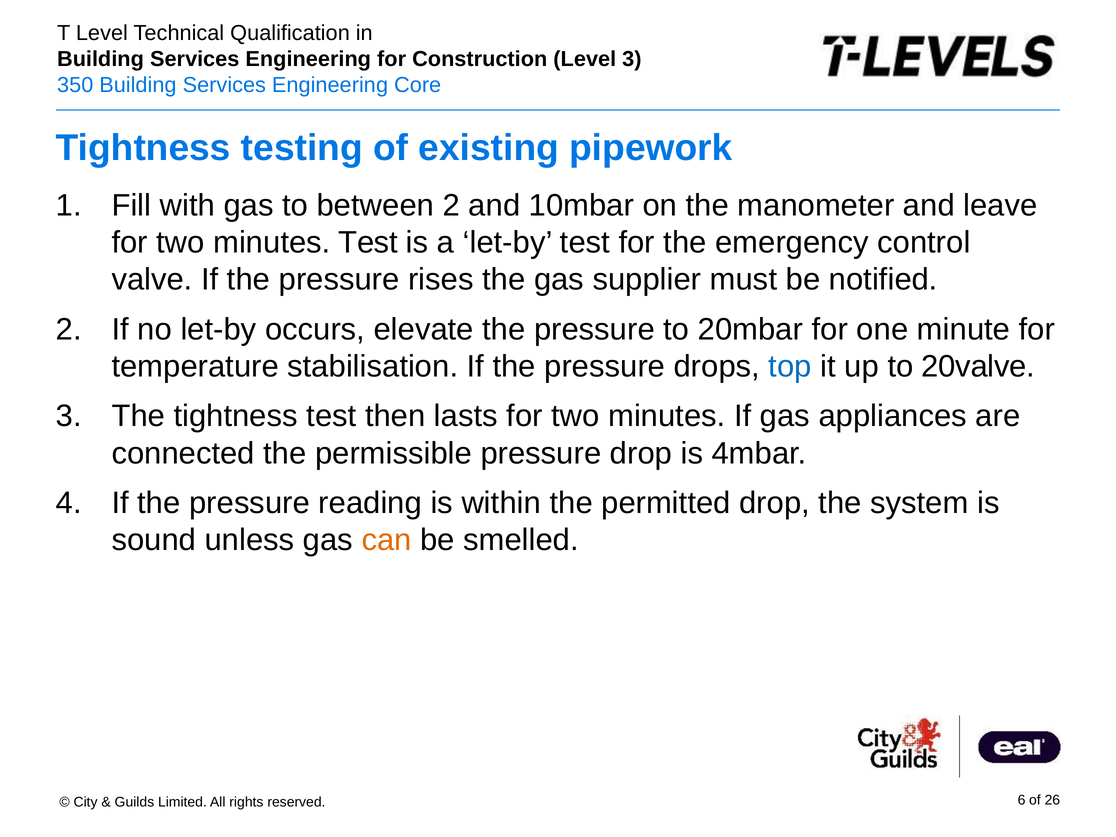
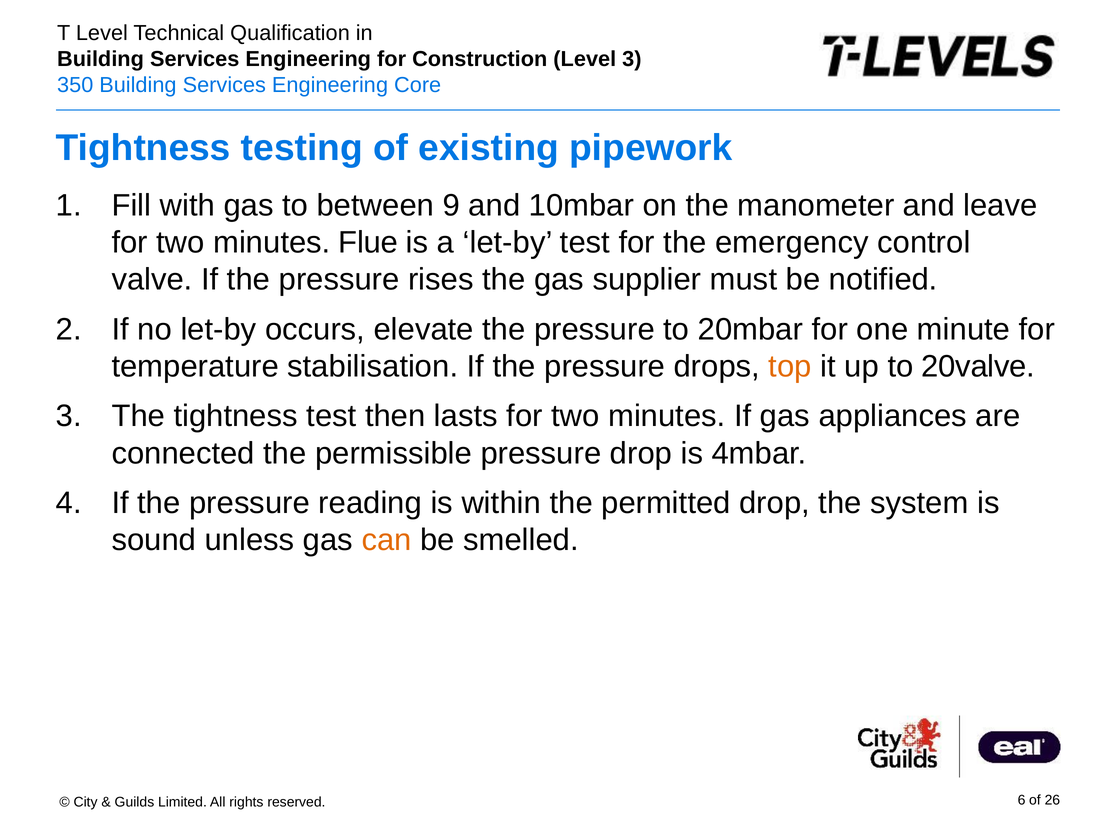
between 2: 2 -> 9 (451, 205)
minutes Test: Test -> Flue (368, 243)
top colour: blue -> orange (790, 367)
